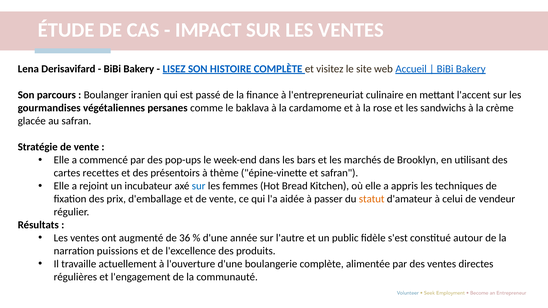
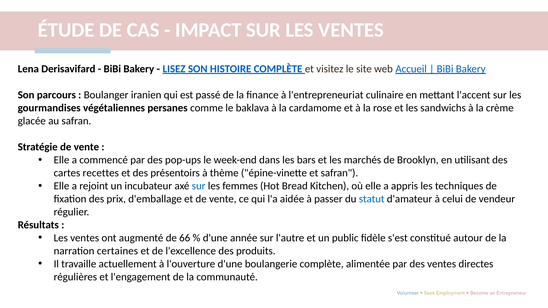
statut colour: orange -> blue (372, 199)
36: 36 -> 66 (185, 238)
puissions: puissions -> certaines (117, 251)
